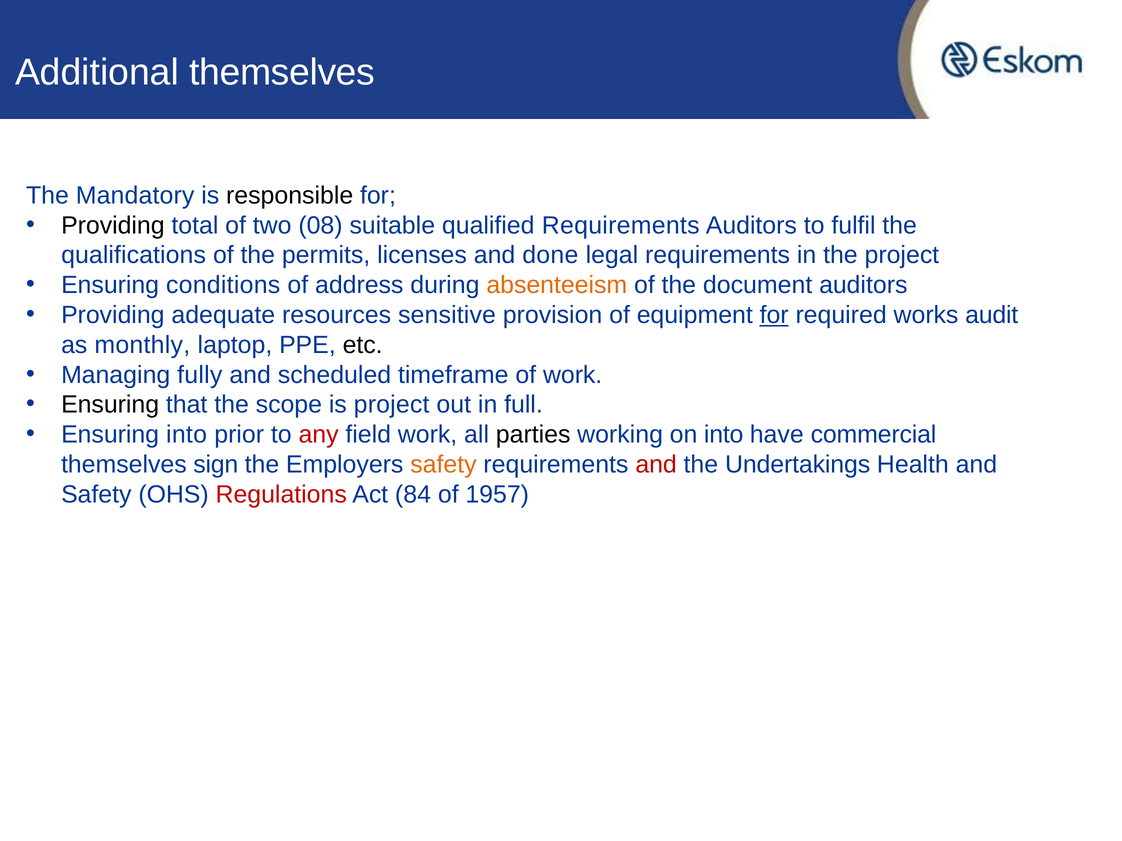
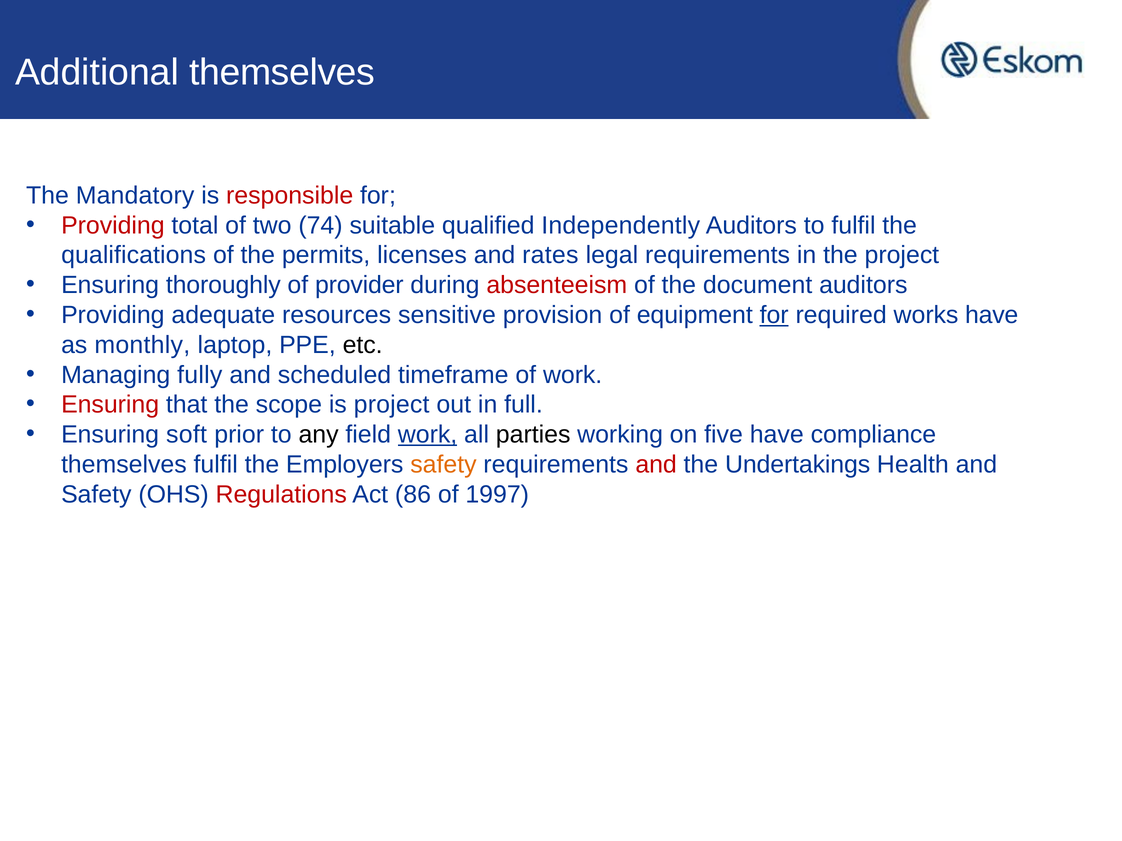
responsible colour: black -> red (290, 196)
Providing colour: black -> red (113, 225)
08: 08 -> 74 (320, 225)
qualified Requirements: Requirements -> Independently (621, 225)
done: done -> rates (550, 255)
conditions: conditions -> thoroughly (223, 285)
address: address -> provider (359, 285)
absenteeism colour: orange -> red (557, 285)
works audit: audit -> have (992, 315)
Ensuring colour: black -> red (110, 405)
Ensuring into: into -> soft (187, 435)
any colour: red -> black (319, 435)
work underline: none -> present (428, 435)
on into: into -> five (724, 435)
commercial: commercial -> compliance (873, 435)
themselves sign: sign -> fulfil (216, 465)
84: 84 -> 86 (413, 495)
1957: 1957 -> 1997 (497, 495)
